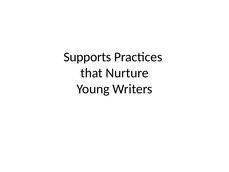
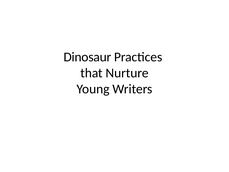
Supports: Supports -> Dinosaur (87, 57)
